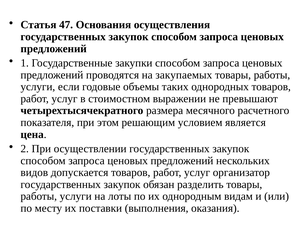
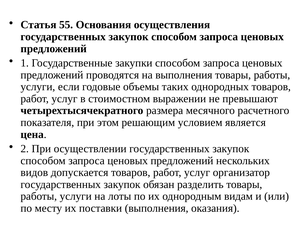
47: 47 -> 55 (66, 25)
на закупаемых: закупаемых -> выполнения (184, 75)
